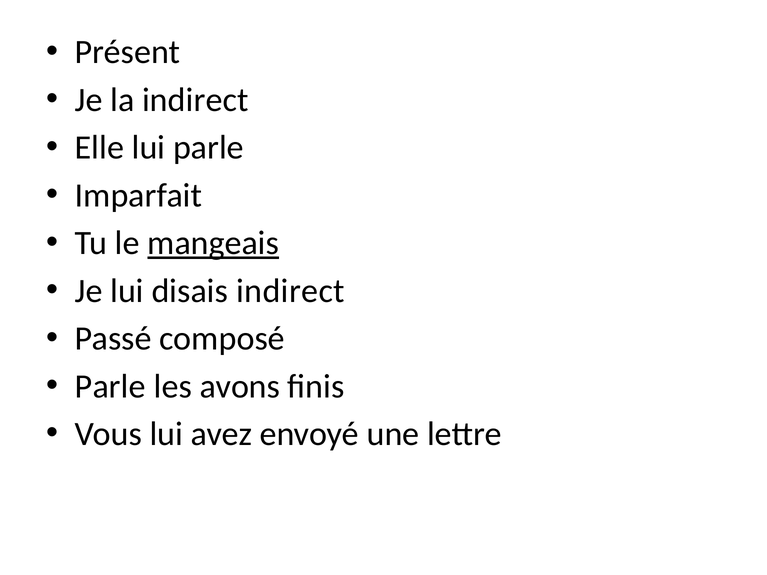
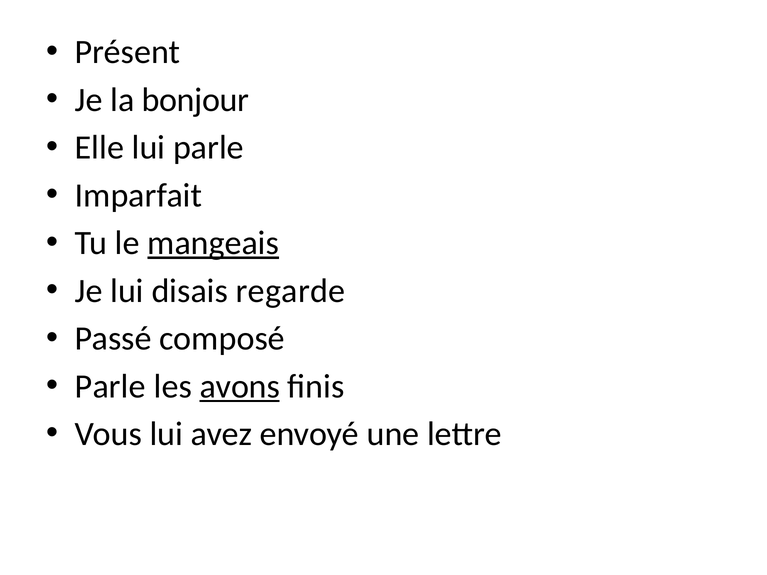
la indirect: indirect -> bonjour (196, 100)
disais indirect: indirect -> regarde (291, 291)
avons underline: none -> present (240, 386)
